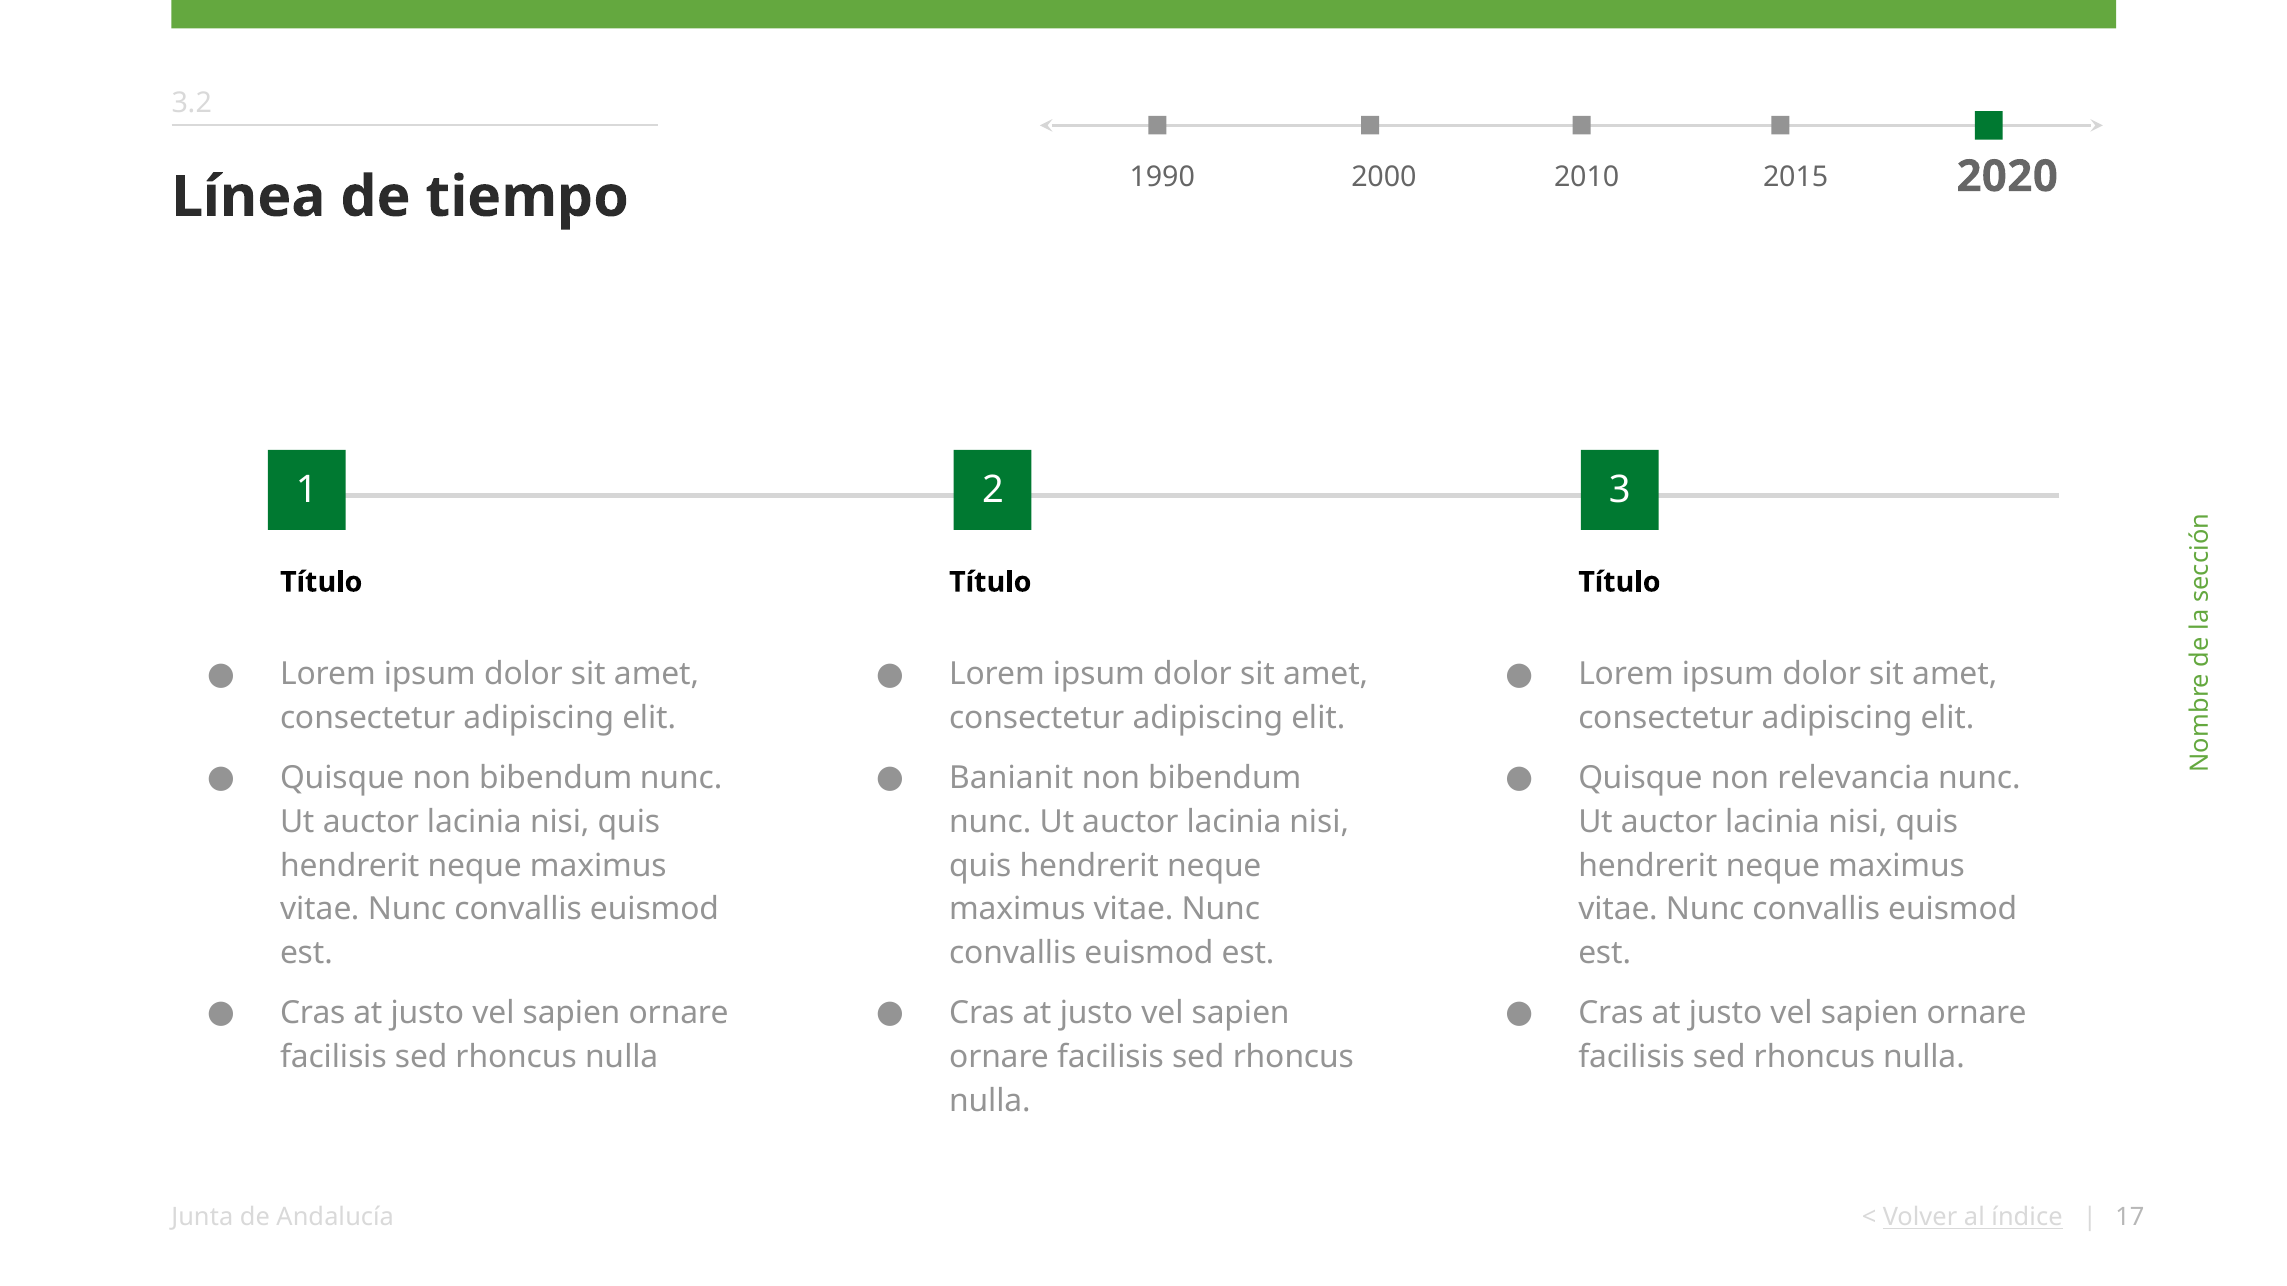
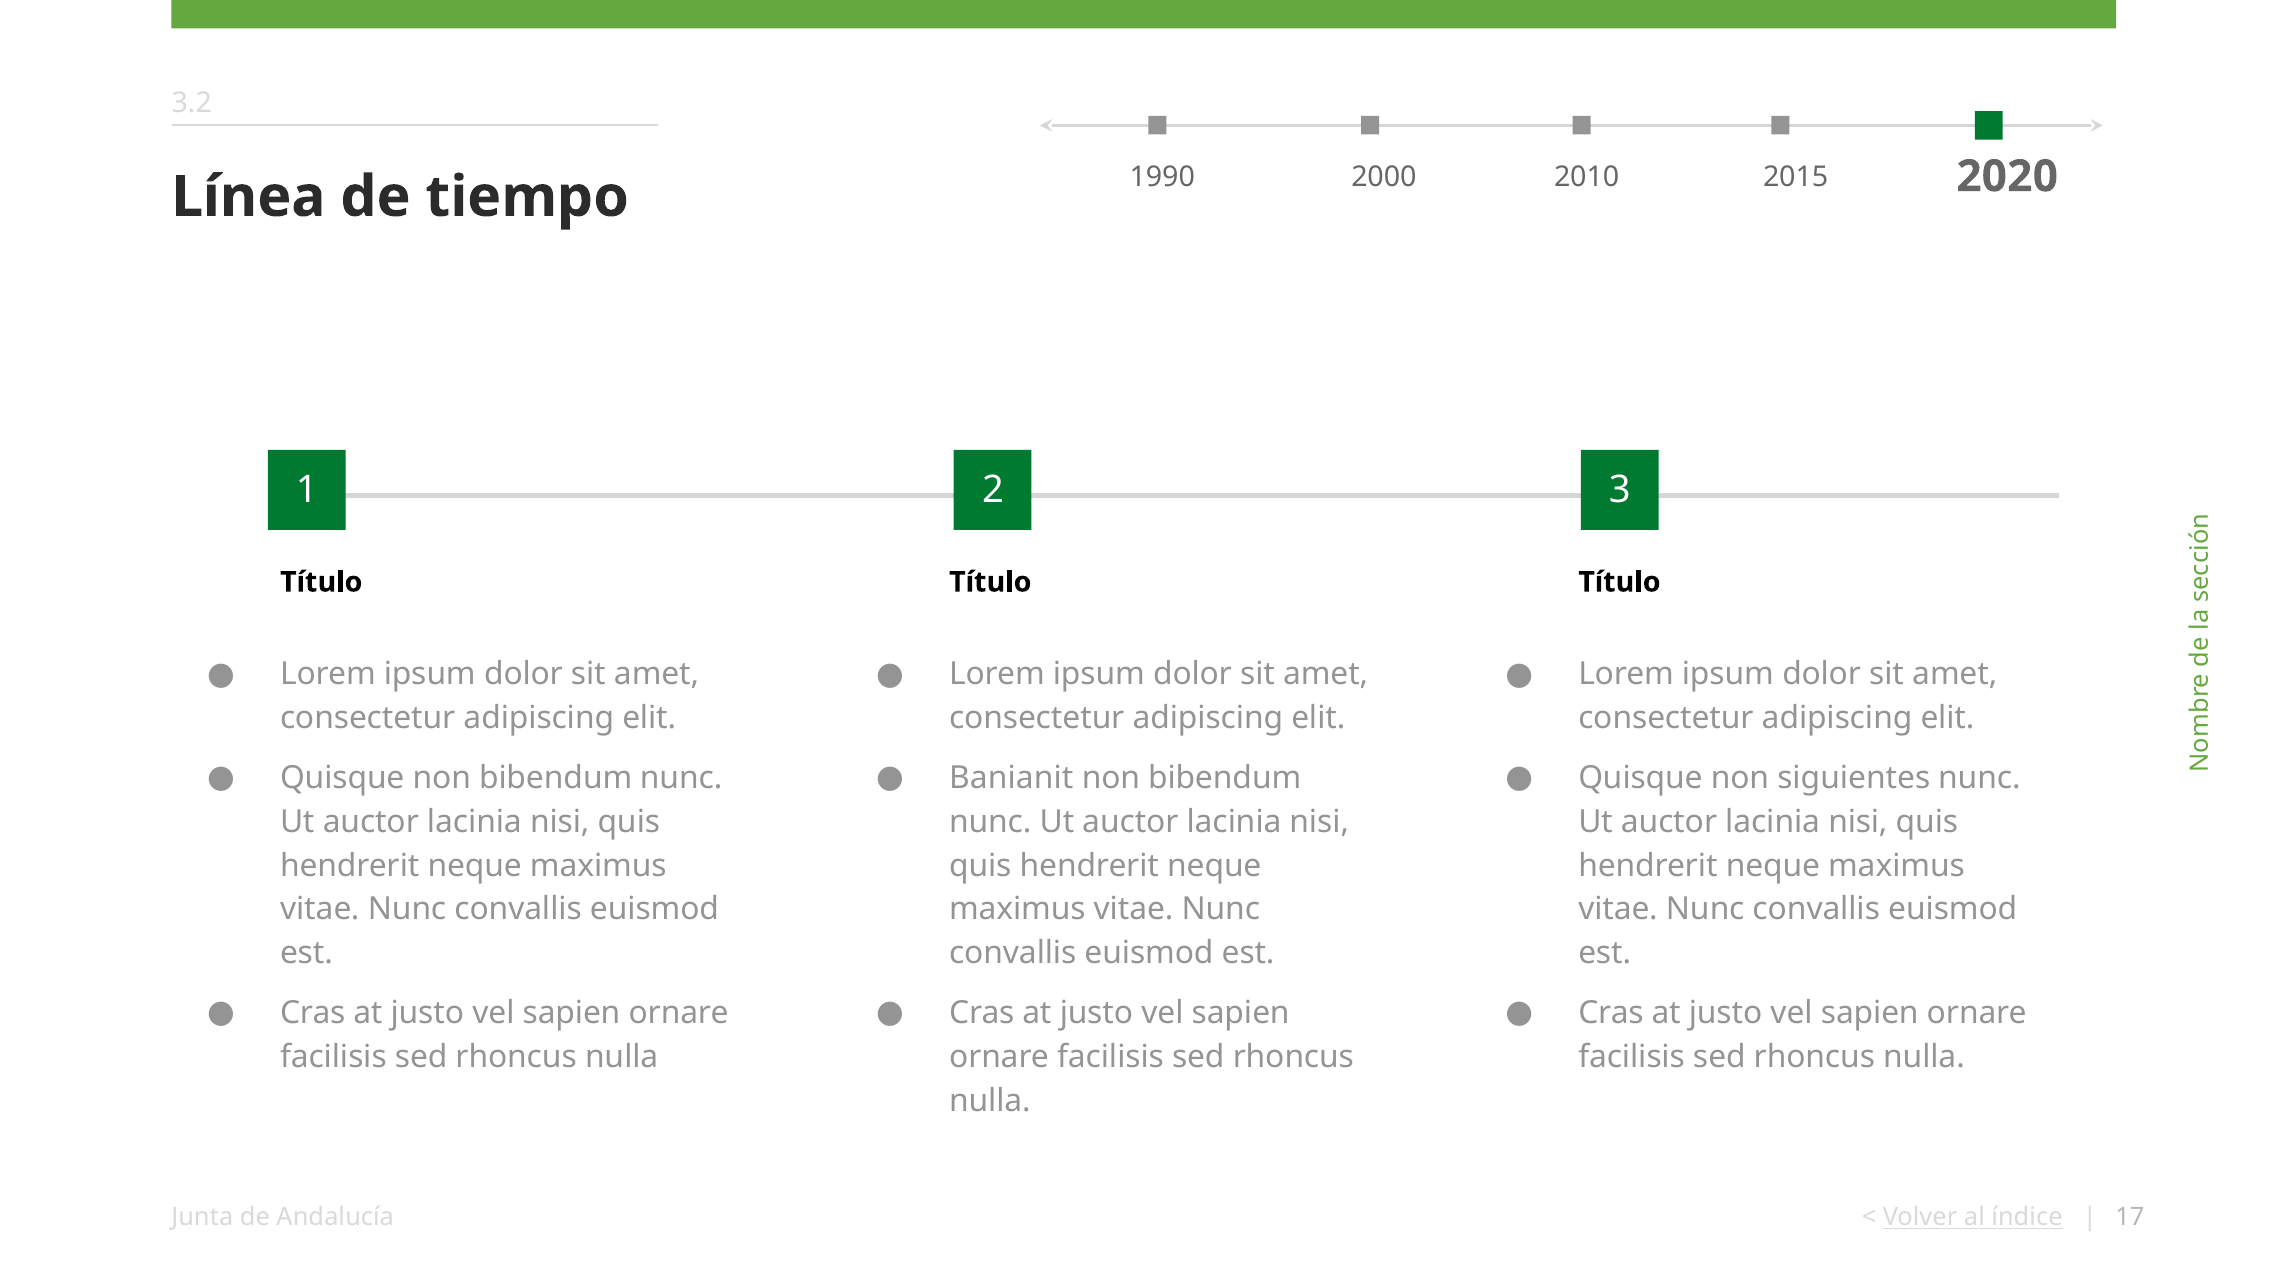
relevancia: relevancia -> siguientes (1854, 778)
